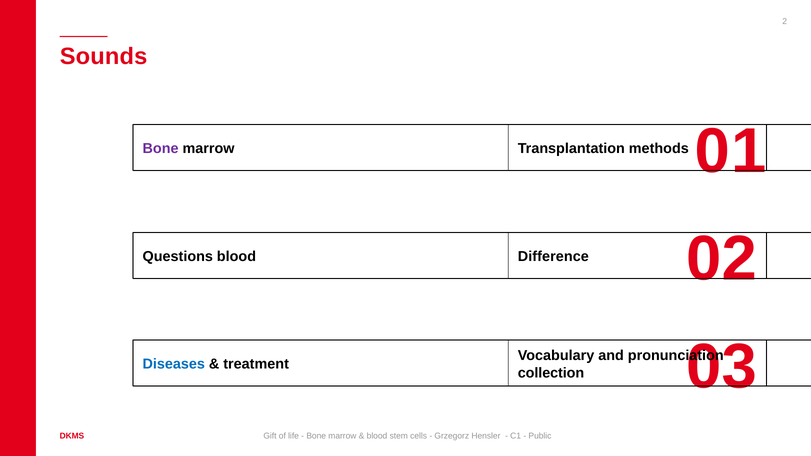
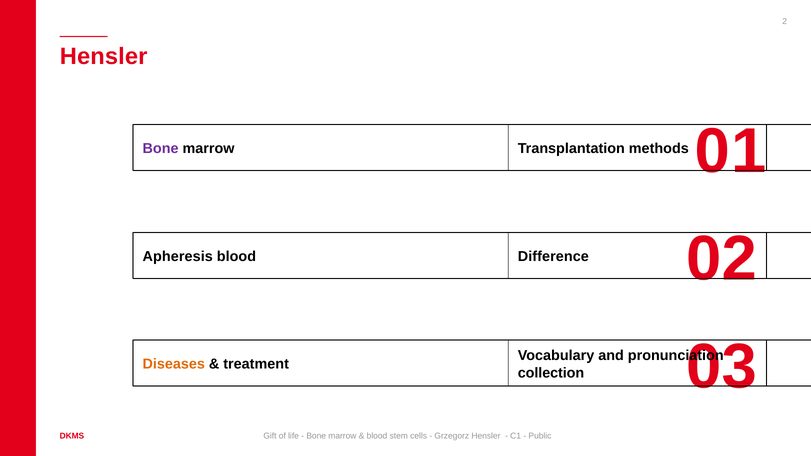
Sounds: Sounds -> Hensler (104, 57)
Questions: Questions -> Apheresis (178, 256)
Diseases colour: blue -> orange (174, 364)
